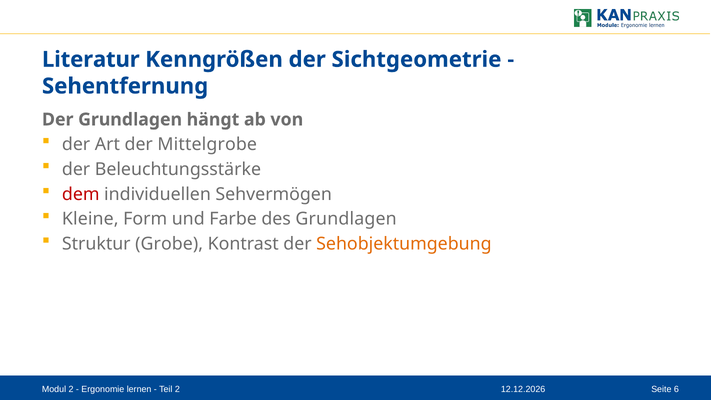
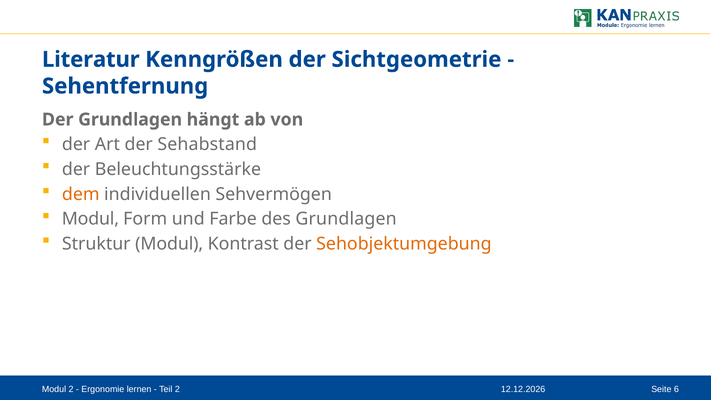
Mittelgrobe: Mittelgrobe -> Sehabstand (207, 144)
dem colour: red -> orange (81, 194)
Kleine: Kleine -> Modul (90, 219)
Struktur Grobe: Grobe -> Modul (169, 244)
